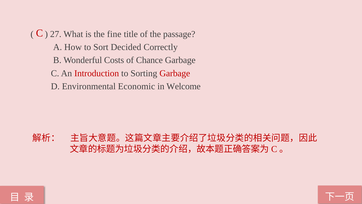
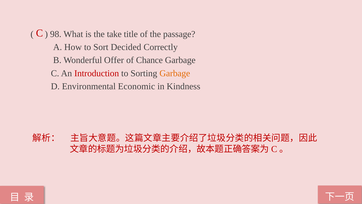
27: 27 -> 98 (56, 34)
fine: fine -> take (114, 34)
Costs: Costs -> Offer (114, 60)
Garbage colour: red -> orange (175, 73)
Welcome: Welcome -> Kindness (184, 86)
